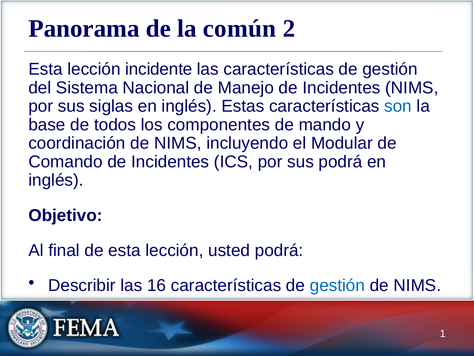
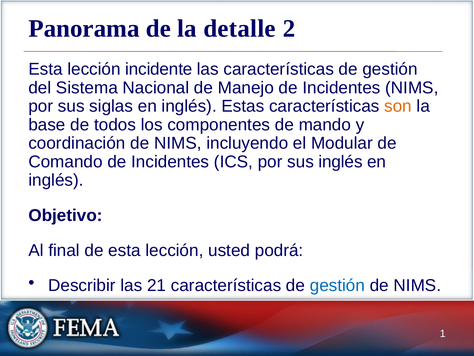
común: común -> detalle (240, 29)
son colour: blue -> orange (398, 106)
sus podrá: podrá -> inglés (341, 162)
16: 16 -> 21 (157, 285)
